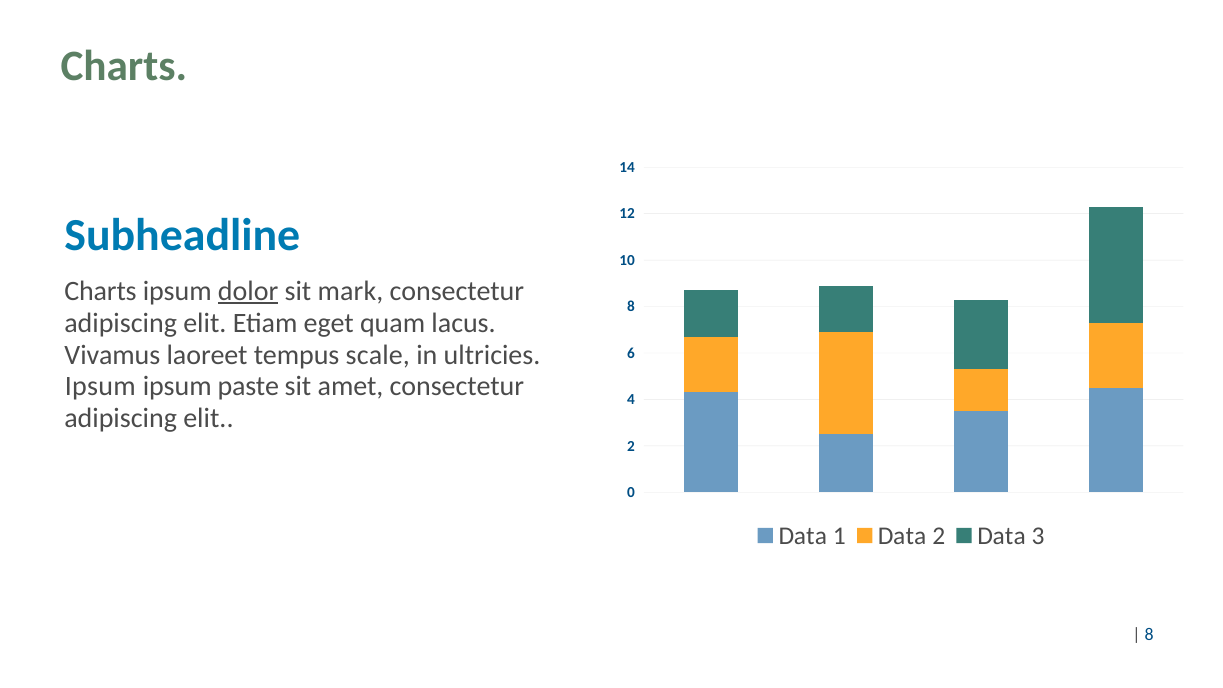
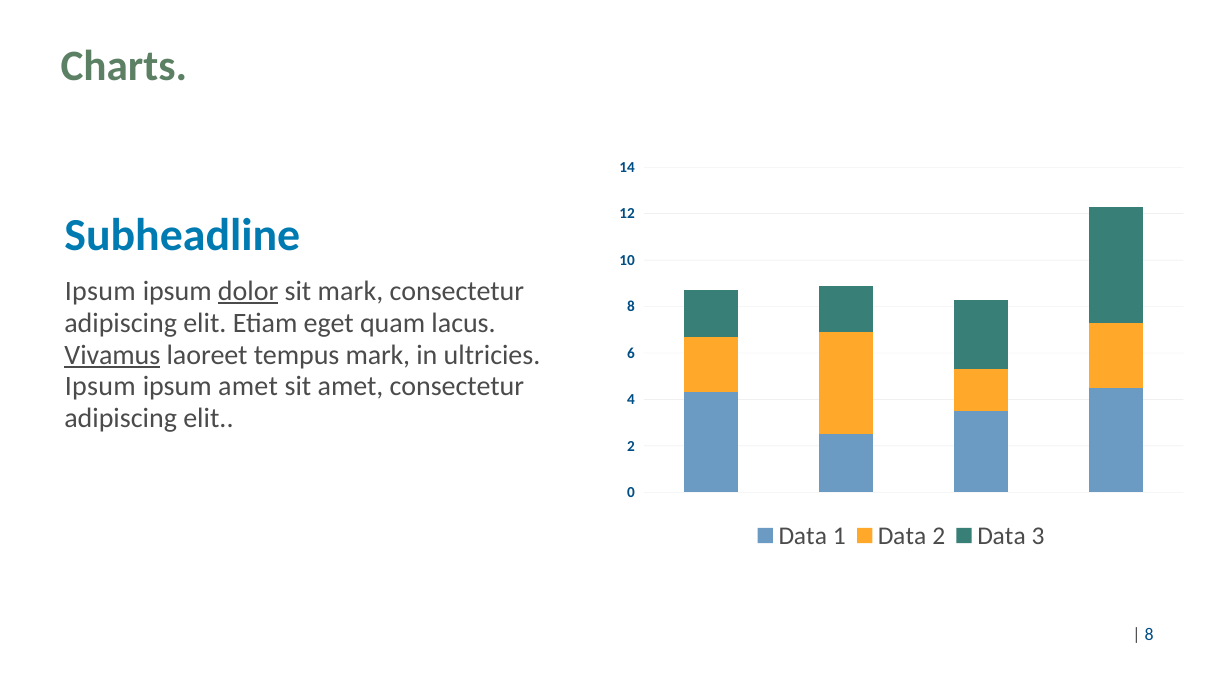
Charts: Charts -> Ipsum (100, 291)
Vivamus underline: none -> present (112, 355)
tempus scale: scale -> mark (378, 355)
ipsum paste: paste -> amet (248, 387)
